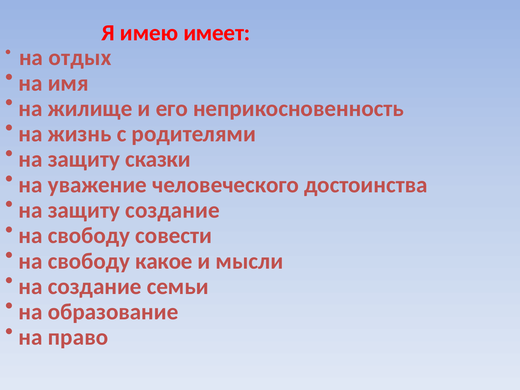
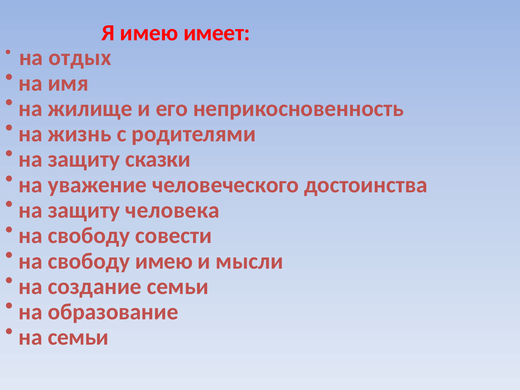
защиту создание: создание -> человека (172, 210)
свободу какое: какое -> имею (164, 261)
на право: право -> семьи (78, 337)
